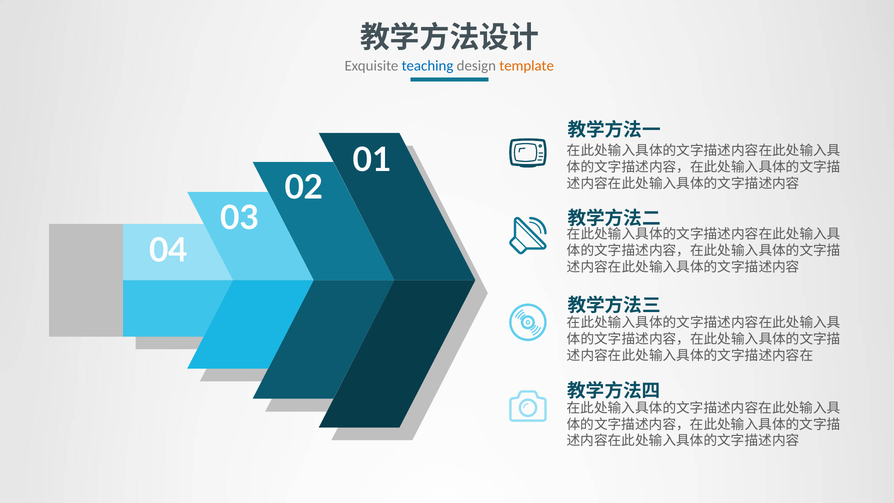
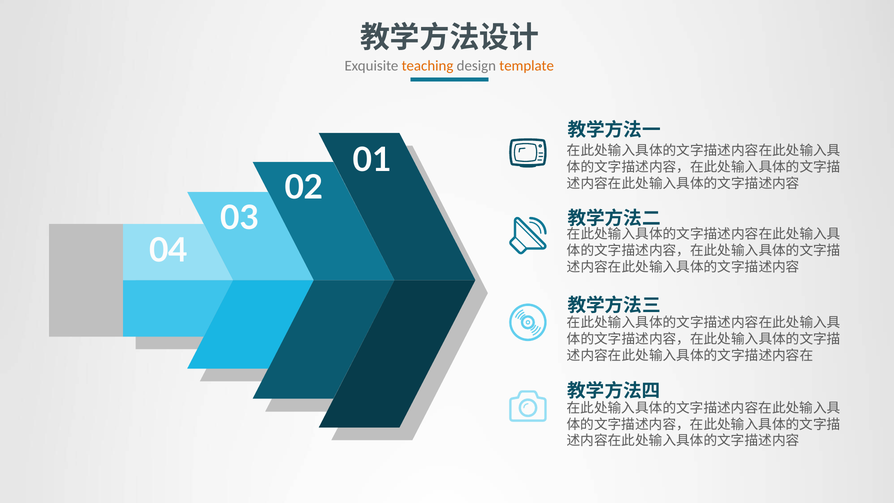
teaching colour: blue -> orange (428, 66)
